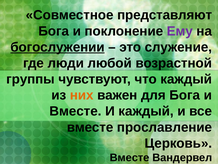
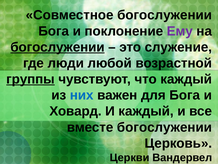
Совместное представляют: представляют -> богослужении (165, 15)
группы underline: none -> present (30, 79)
них colour: orange -> blue (82, 95)
Вместе: Вместе -> Ховард (75, 111)
вместе прославление: прославление -> богослужении (164, 127)
Вместе: Вместе -> Церкви (130, 157)
